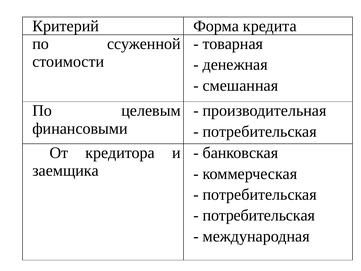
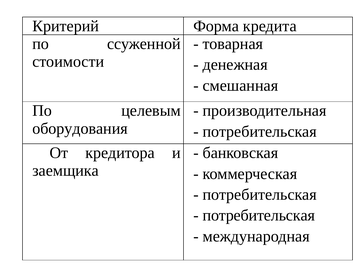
финансовыми: финансовыми -> оборудования (80, 128)
